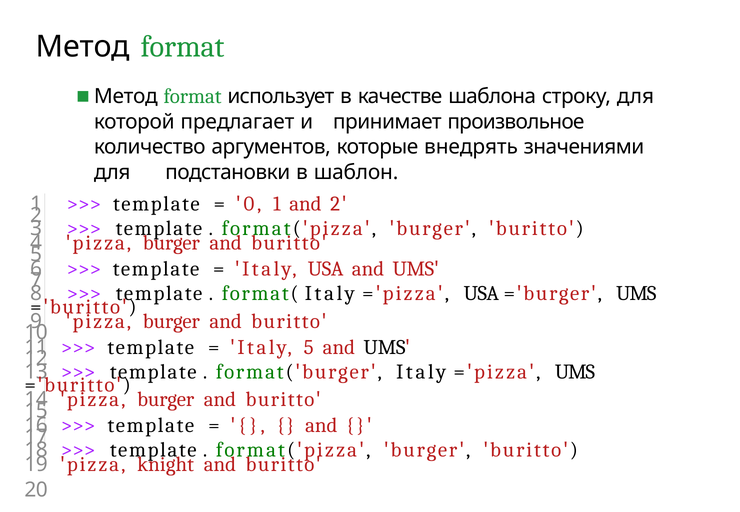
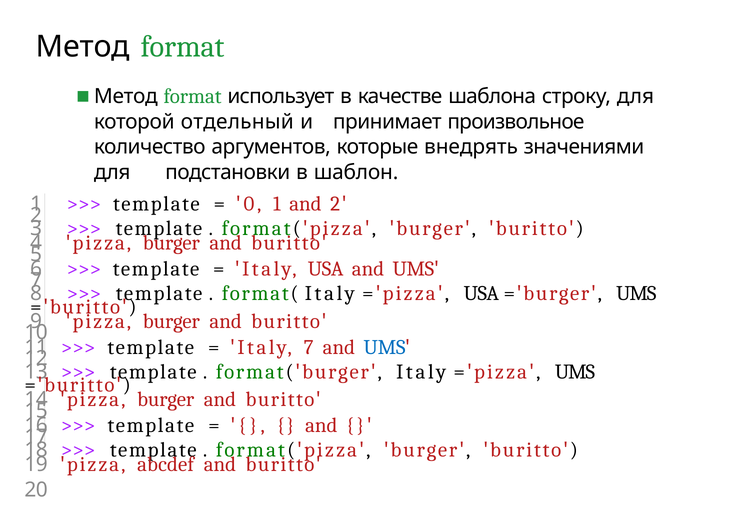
предлагает: предлагает -> отдельный (237, 122)
Italy 5: 5 -> 7 (309, 347)
UMS colour: black -> blue (385, 347)
knight: knight -> abcdef (166, 465)
